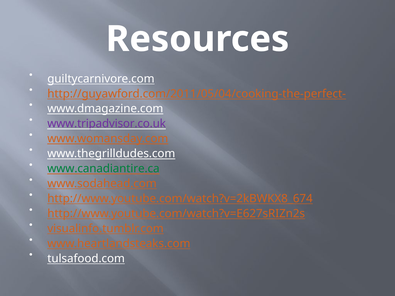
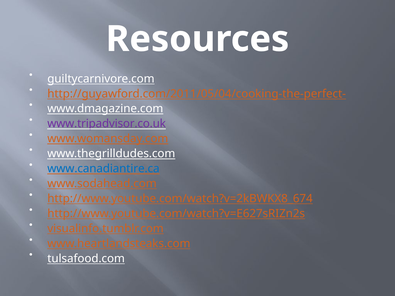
www.canadiantire.ca colour: green -> blue (103, 169)
